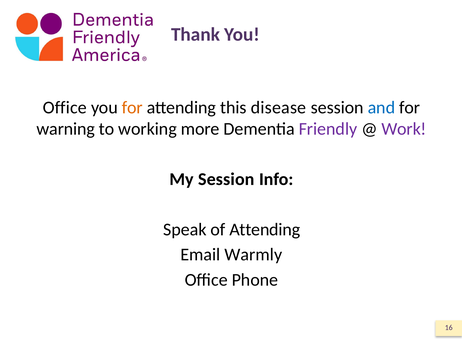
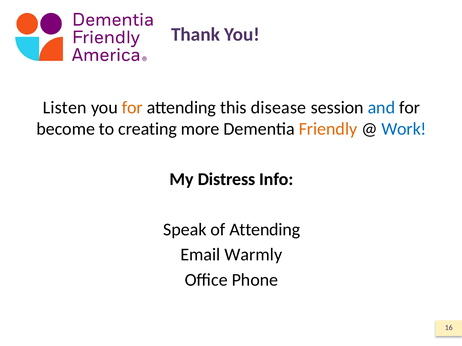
Office: Office -> Listen (65, 108)
warning: warning -> become (66, 129)
working: working -> creating (148, 129)
Friendly colour: purple -> orange (328, 129)
Work colour: purple -> blue (404, 129)
My Session: Session -> Distress (226, 180)
